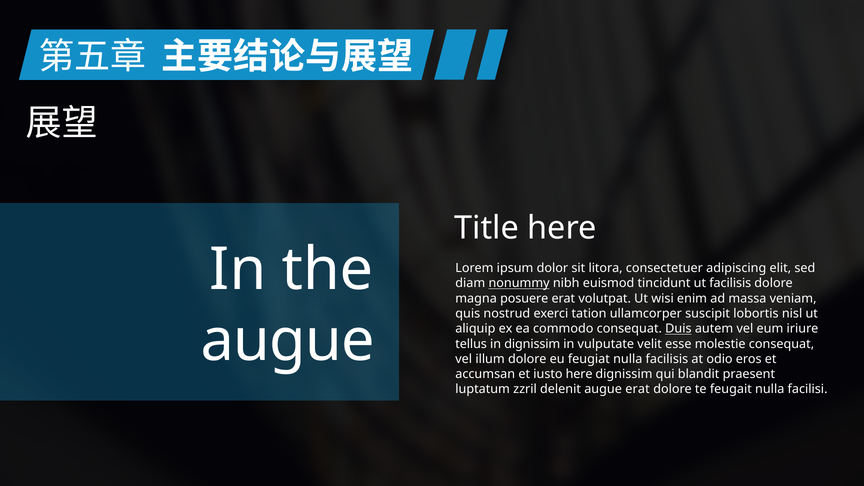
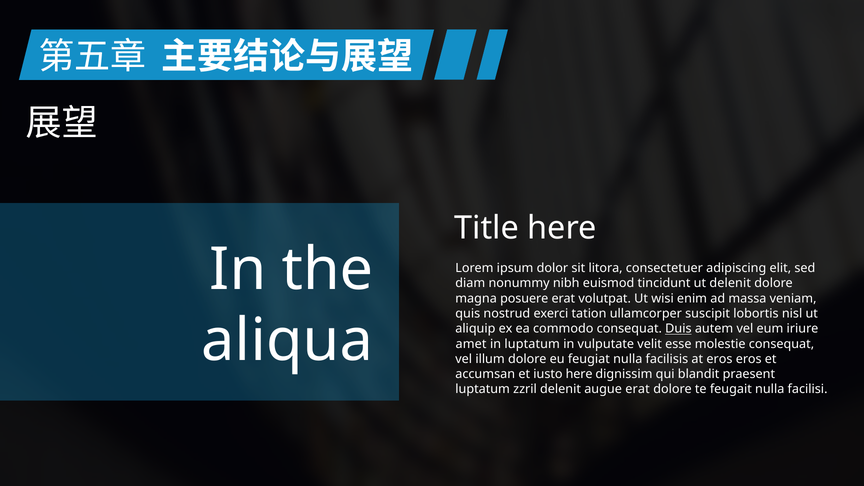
nonummy underline: present -> none (519, 283)
ut facilisis: facilisis -> delenit (730, 283)
augue: augue -> aliqua (287, 341)
tellus: tellus -> amet (471, 344)
in dignissim: dignissim -> luptatum (532, 344)
at odio: odio -> eros (719, 359)
